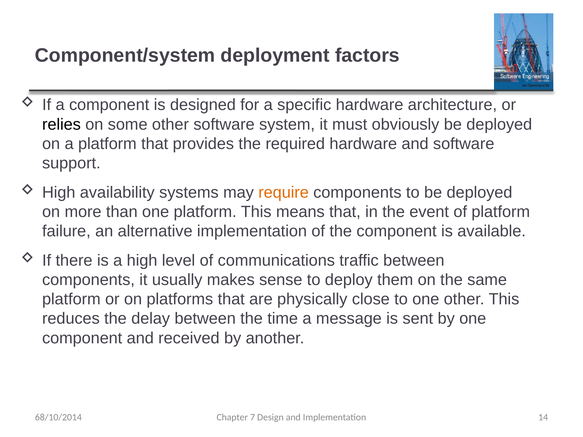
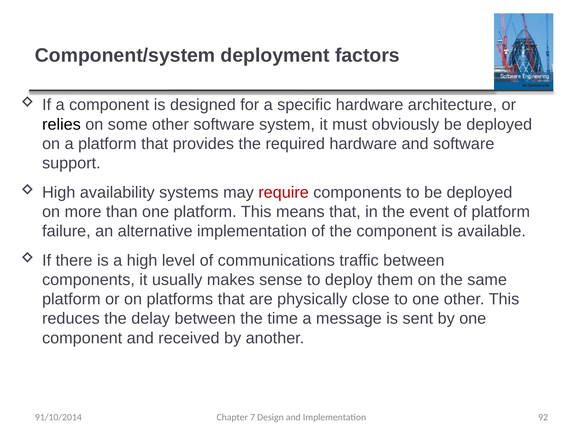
require colour: orange -> red (284, 192)
14: 14 -> 92 (543, 417)
68/10/2014: 68/10/2014 -> 91/10/2014 (58, 418)
